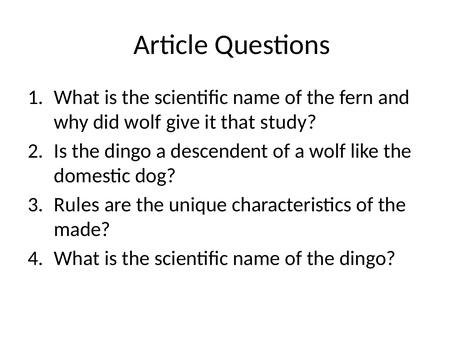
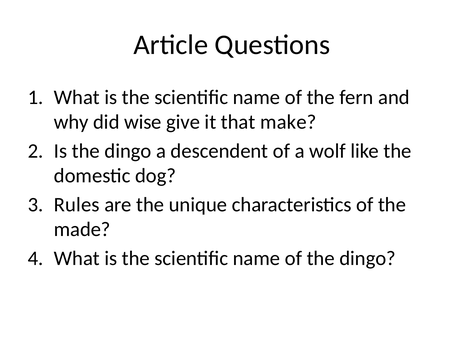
did wolf: wolf -> wise (143, 122)
study: study -> make (288, 122)
